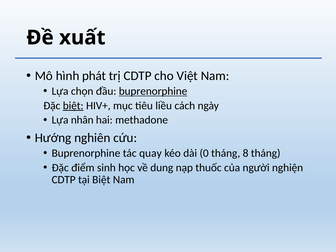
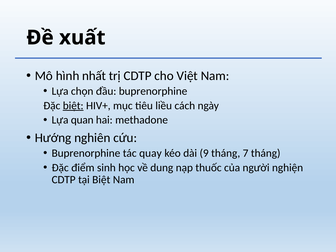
phát: phát -> nhất (94, 76)
buprenorphine underline: present -> none (153, 91)
nhân: nhân -> quan (82, 120)
0: 0 -> 9 (204, 153)
8: 8 -> 7 (246, 153)
